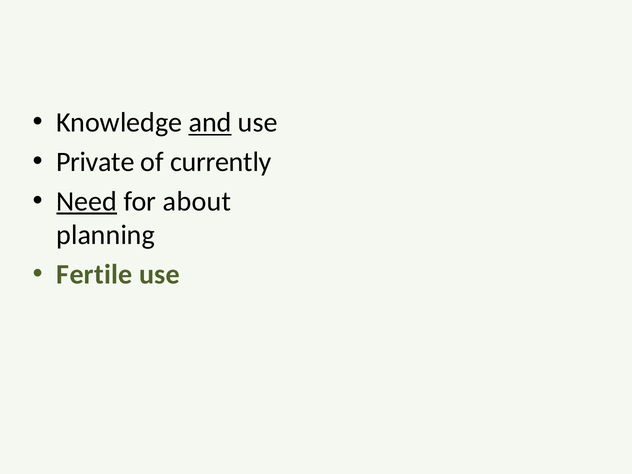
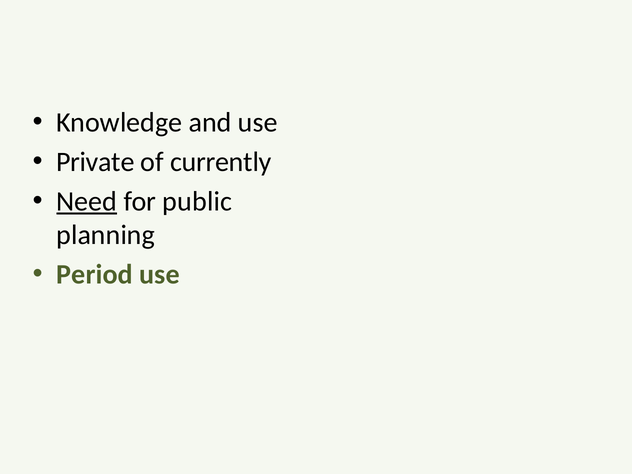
and underline: present -> none (210, 123)
about: about -> public (197, 201)
Fertile: Fertile -> Period (95, 274)
